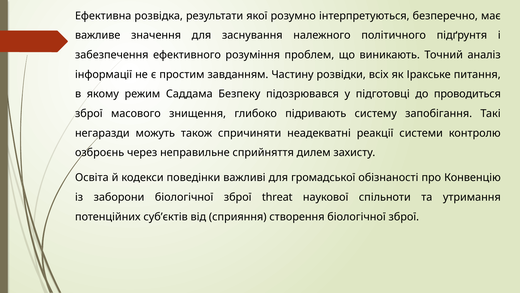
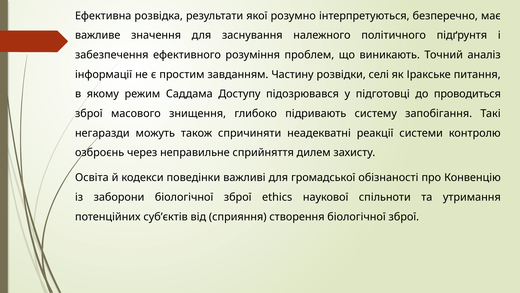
всіх: всіх -> селі (379, 74)
Безпеку: Безпеку -> Доступу (239, 94)
threat: threat -> ethics (277, 197)
